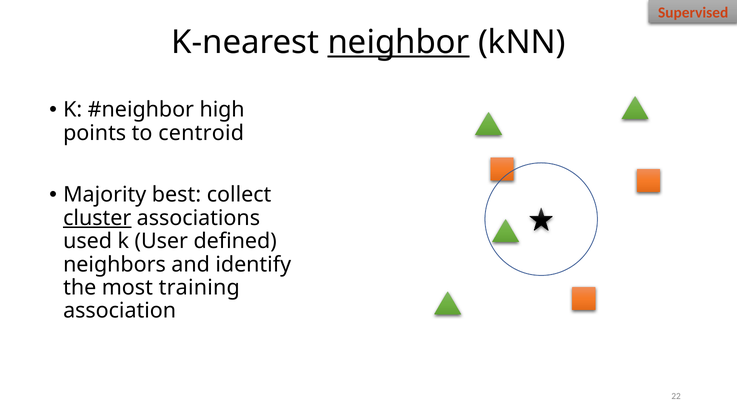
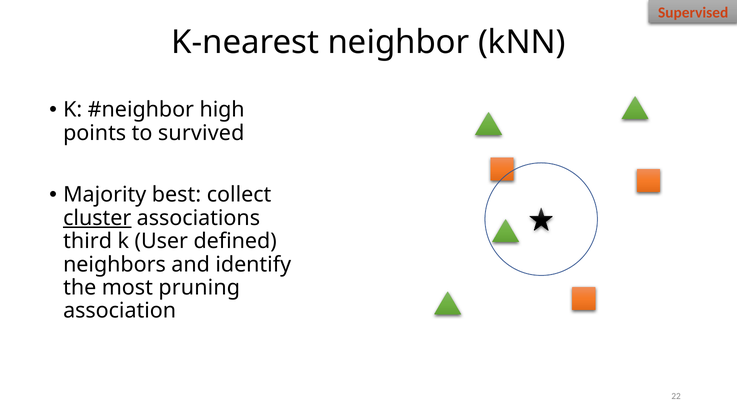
neighbor underline: present -> none (399, 42)
centroid: centroid -> survived (201, 133)
used: used -> third (88, 241)
training: training -> pruning (199, 287)
